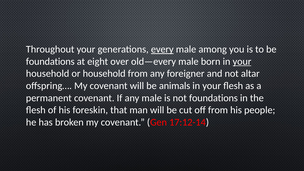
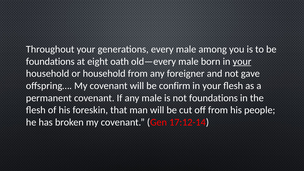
every underline: present -> none (162, 49)
over: over -> oath (120, 61)
altar: altar -> gave (250, 74)
animals: animals -> confirm (175, 86)
